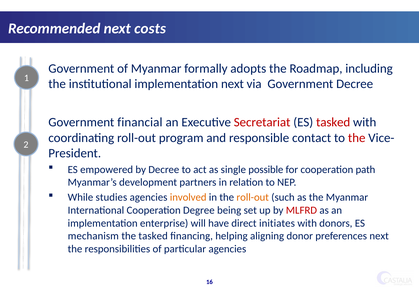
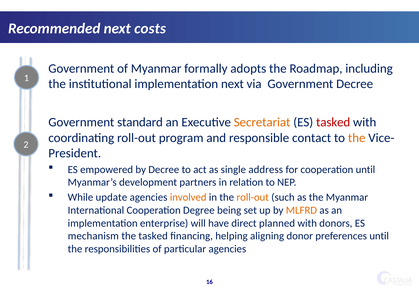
financial: financial -> standard (140, 122)
Secretariat colour: red -> orange (262, 122)
the colour: red -> orange (357, 138)
possible: possible -> address (266, 170)
cooperation path: path -> until (365, 170)
studies: studies -> update (111, 197)
MLFRD colour: red -> orange (301, 210)
initiates: initiates -> planned (277, 223)
preferences next: next -> until (379, 236)
